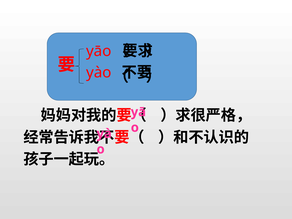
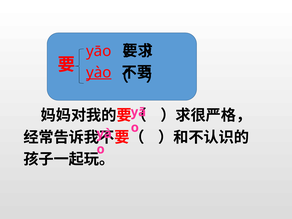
yào underline: none -> present (99, 72)
